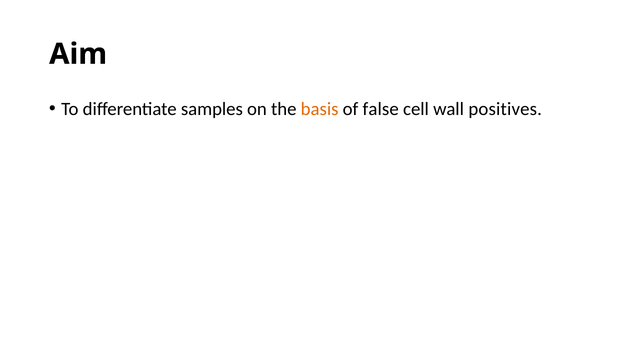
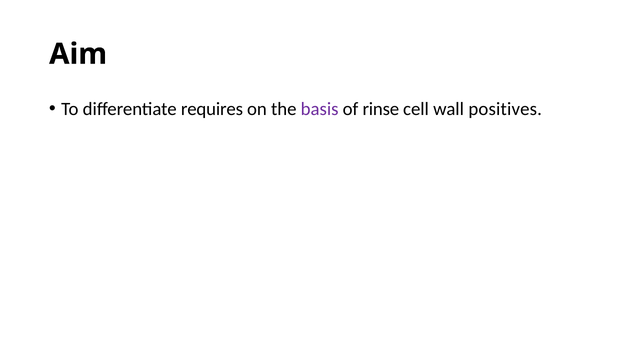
samples: samples -> requires (212, 109)
basis colour: orange -> purple (320, 109)
false: false -> rinse (381, 109)
